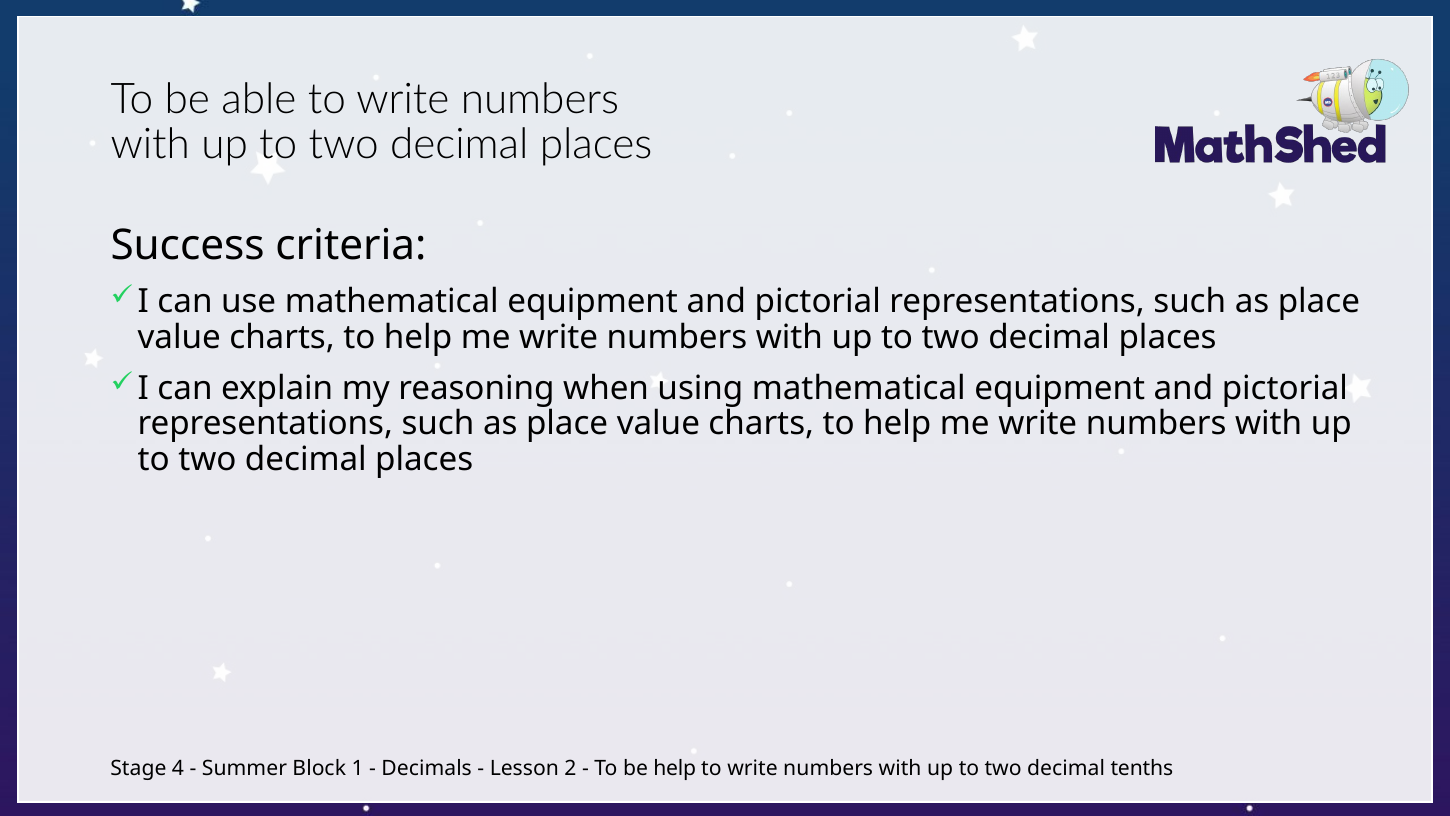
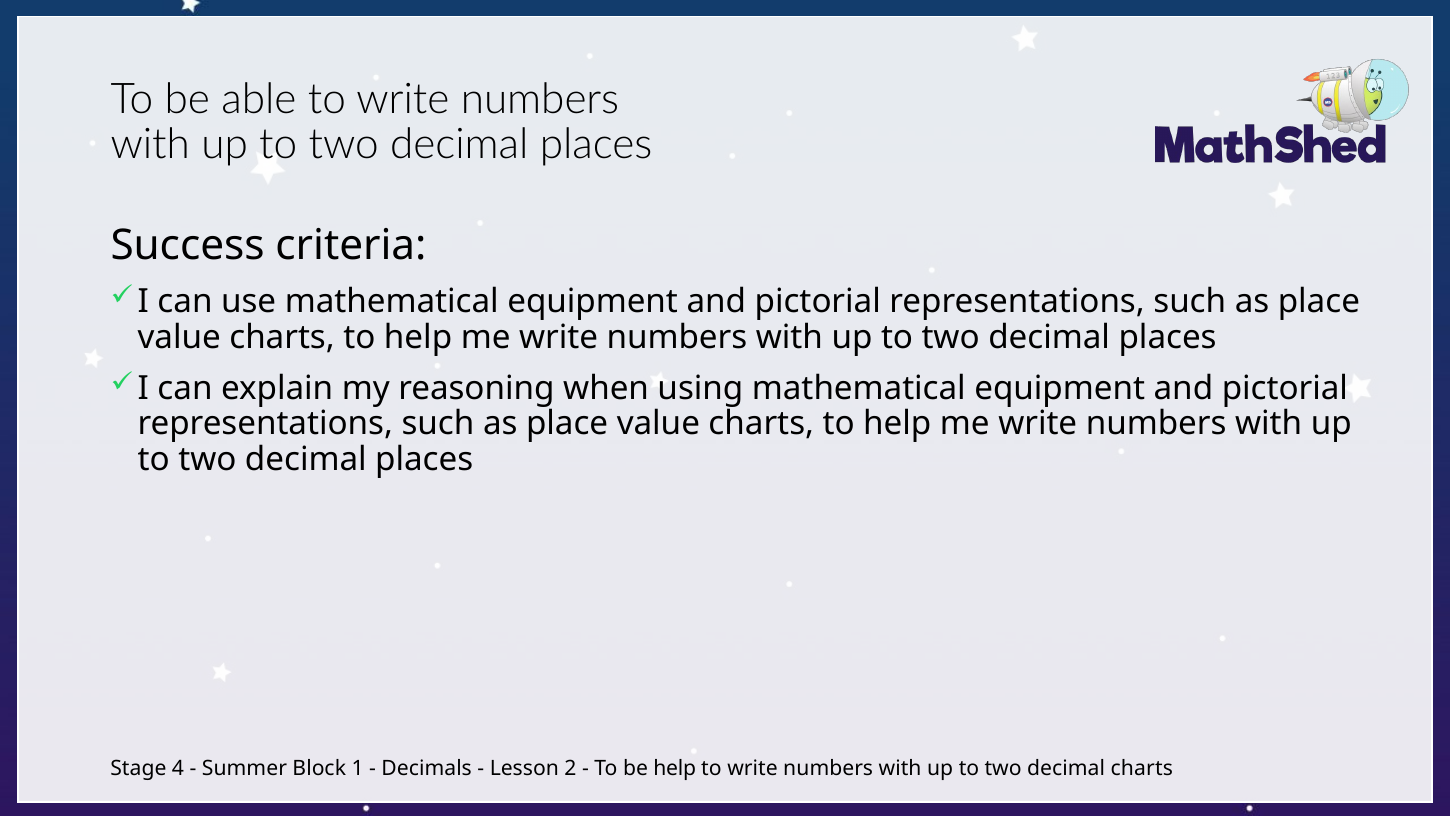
decimal tenths: tenths -> charts (1142, 769)
